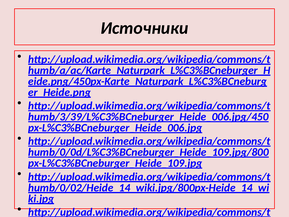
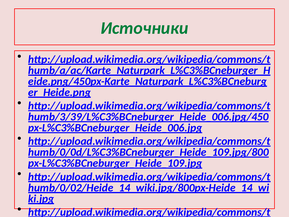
Источники colour: black -> green (144, 28)
